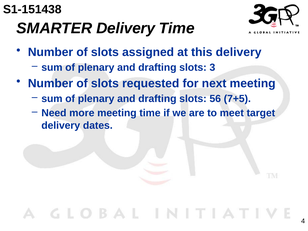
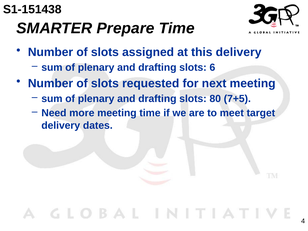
SMARTER Delivery: Delivery -> Prepare (126, 28)
3: 3 -> 6 (212, 68)
56: 56 -> 80 (215, 99)
